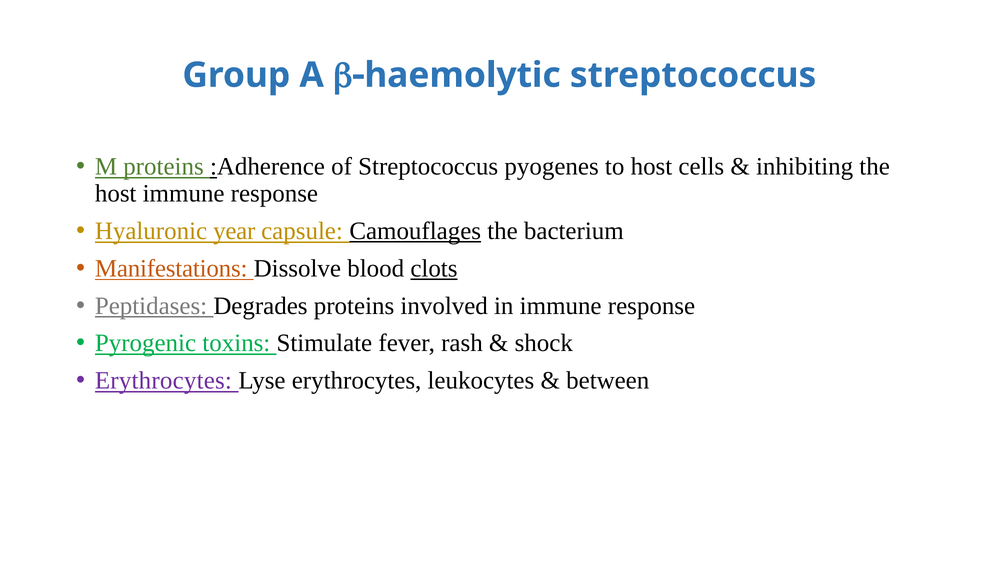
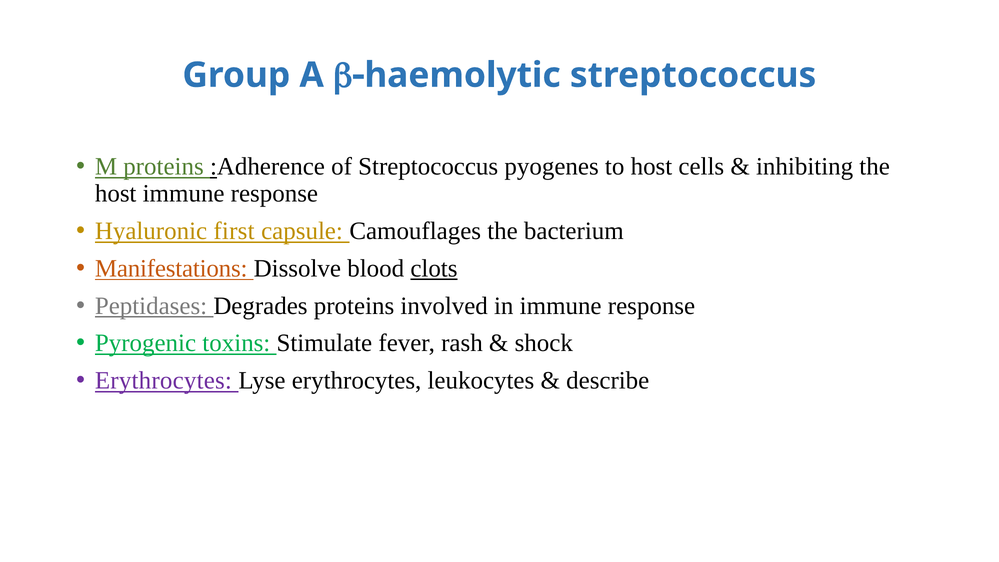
year: year -> first (234, 231)
Camouflages underline: present -> none (415, 231)
between: between -> describe (608, 381)
